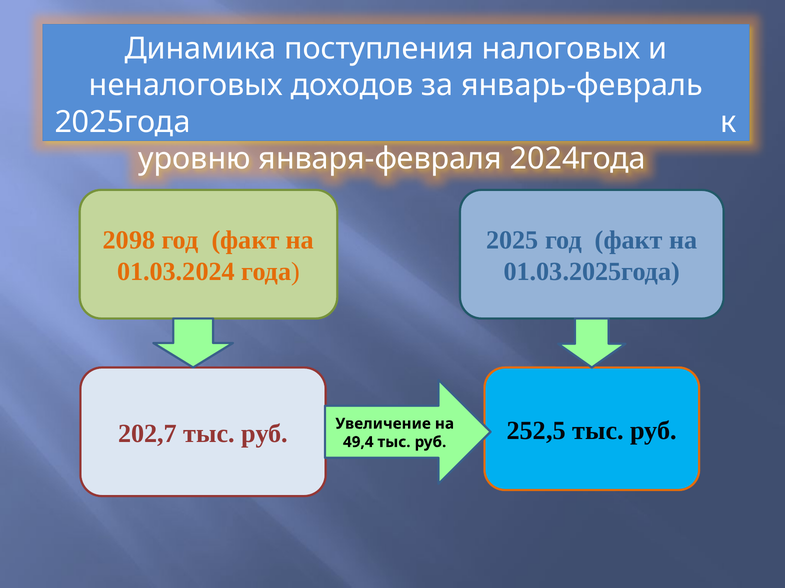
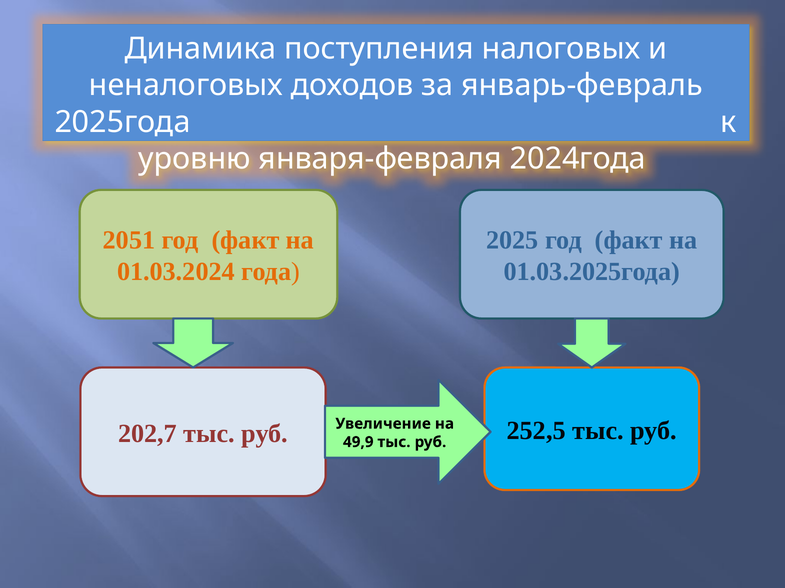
2098: 2098 -> 2051 (129, 241)
49,4: 49,4 -> 49,9 (358, 443)
